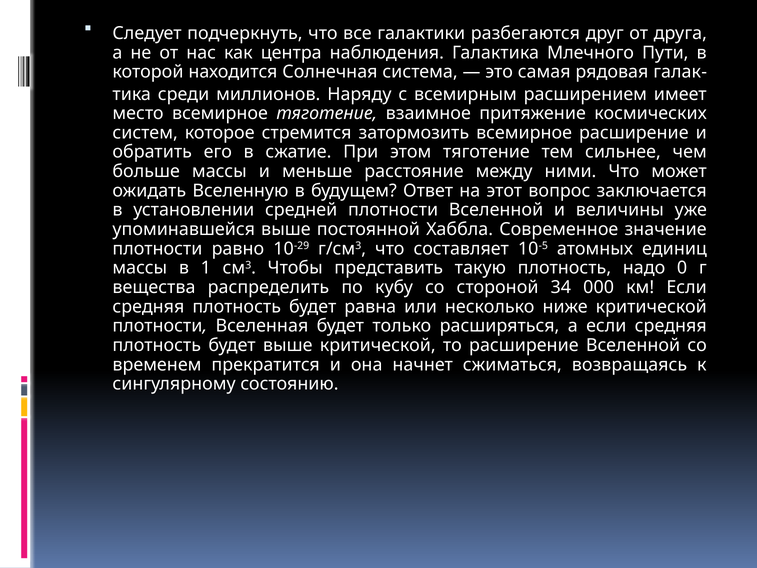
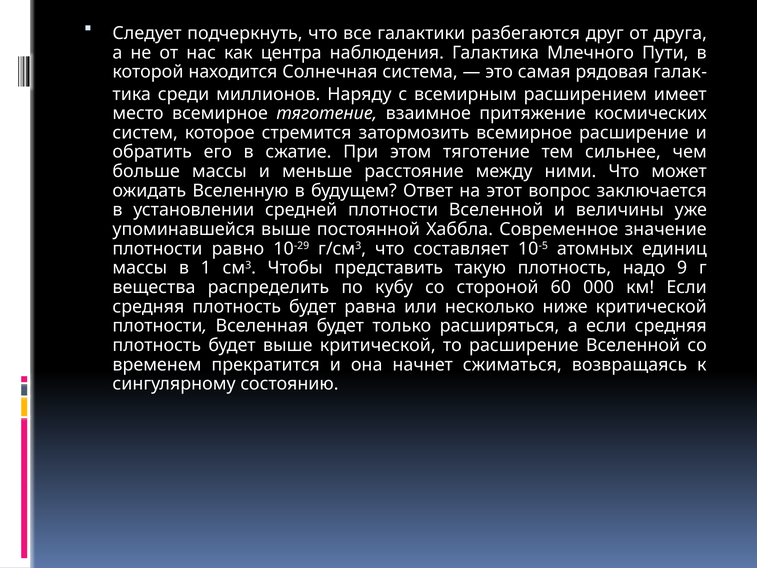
0: 0 -> 9 (682, 268)
34: 34 -> 60 (561, 287)
